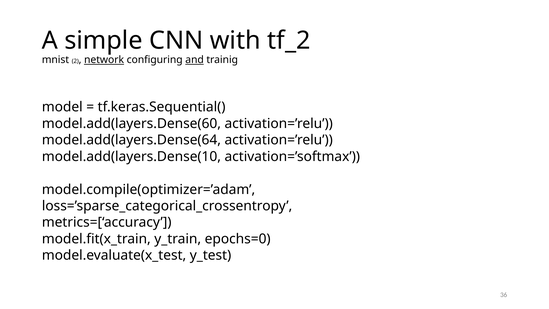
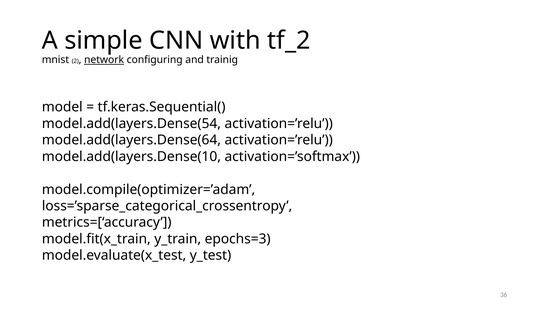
and underline: present -> none (195, 60)
model.add(layers.Dense(60: model.add(layers.Dense(60 -> model.add(layers.Dense(54 (131, 123)
epochs=0: epochs=0 -> epochs=3 (238, 239)
